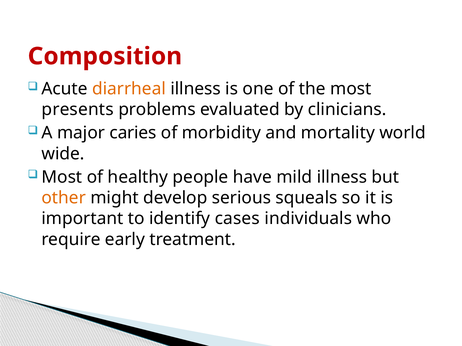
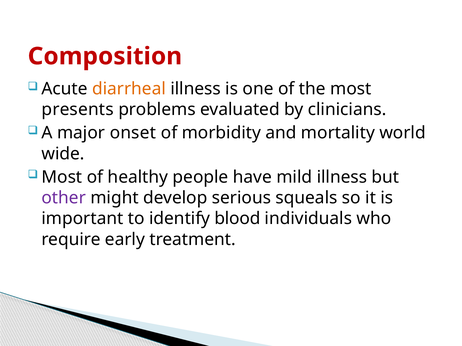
caries: caries -> onset (133, 133)
other colour: orange -> purple (64, 198)
cases: cases -> blood (238, 219)
